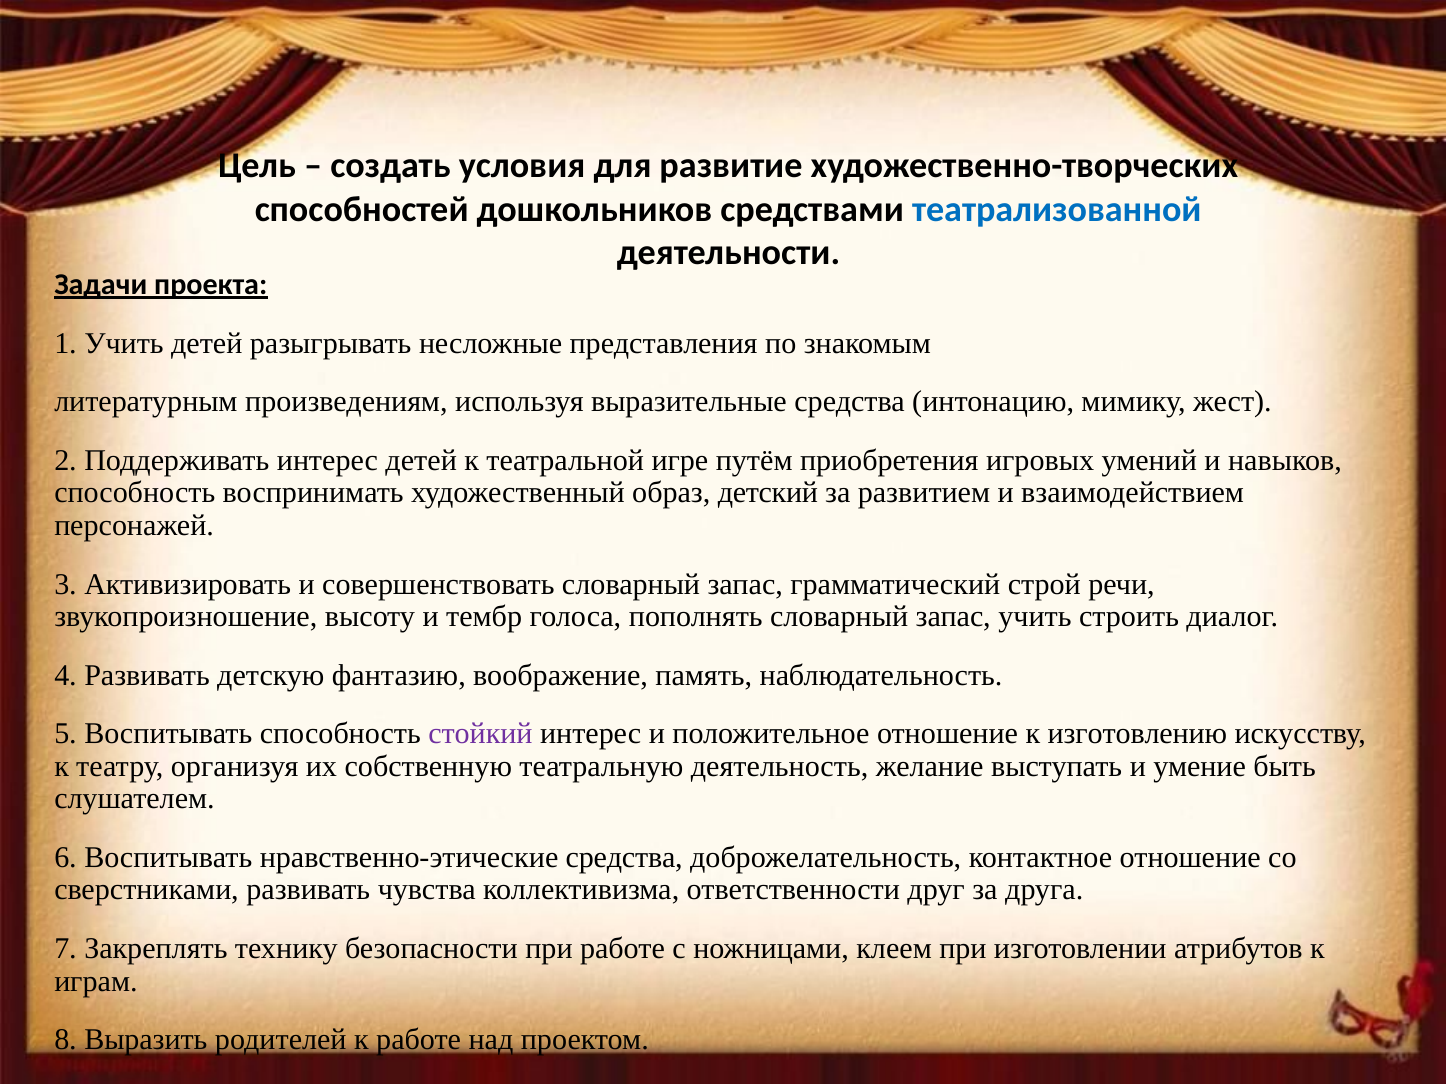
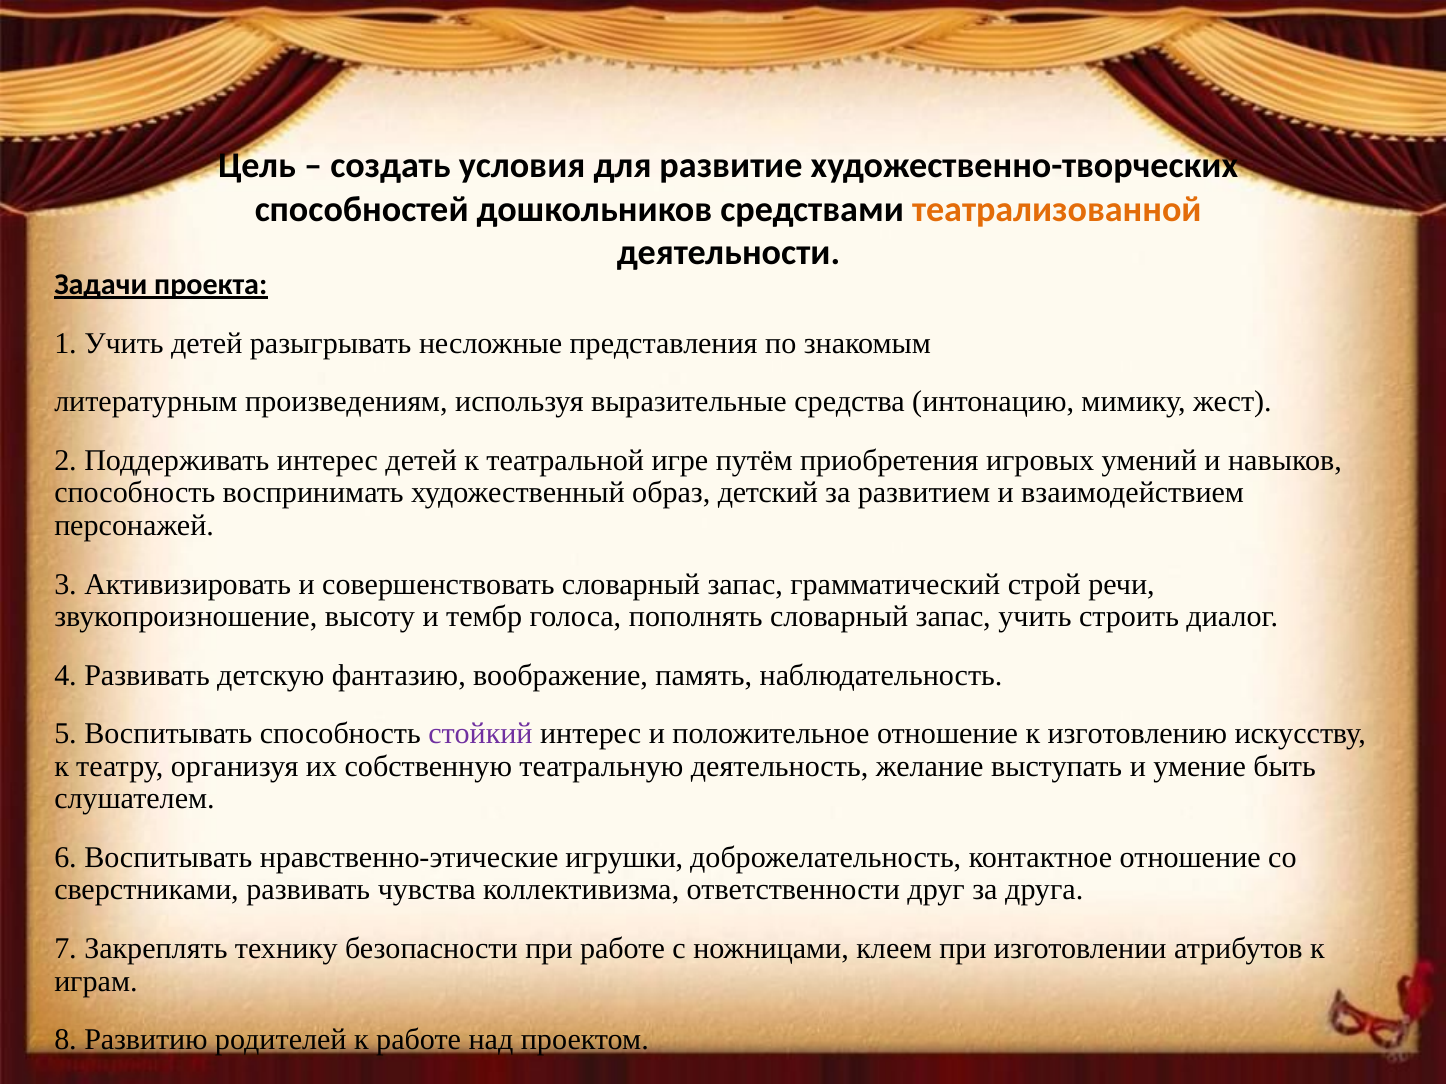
театрализованной colour: blue -> orange (1057, 209)
нравственно-этические средства: средства -> игрушки (624, 858)
Выразить: Выразить -> Развитию (146, 1040)
